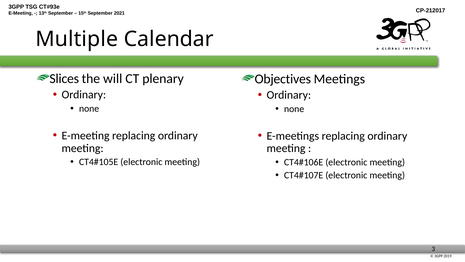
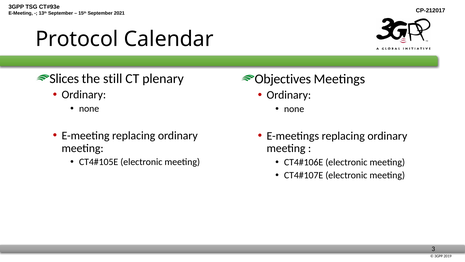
Multiple: Multiple -> Protocol (77, 39)
will: will -> still (113, 79)
